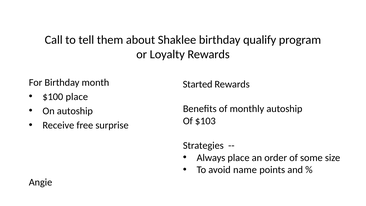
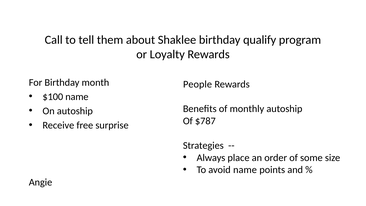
Started: Started -> People (198, 84)
$100 place: place -> name (77, 97)
$103: $103 -> $787 (205, 121)
